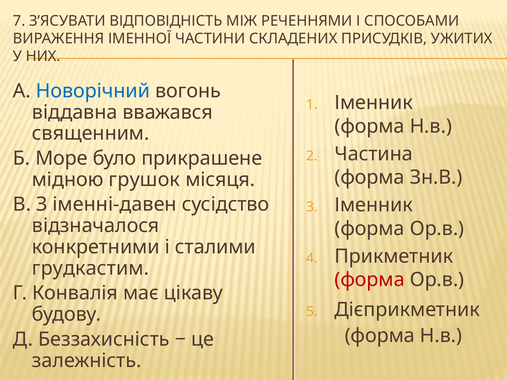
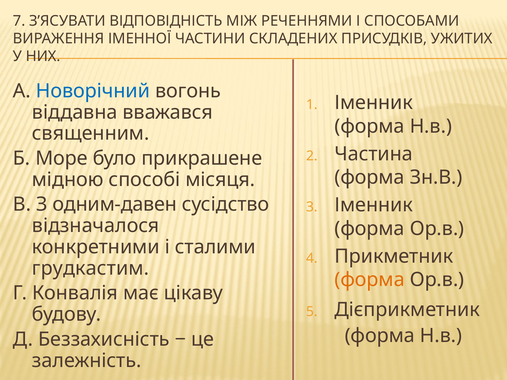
грушок: грушок -> способі (144, 180)
іменні-давен: іменні-давен -> одним-давен (115, 205)
форма colour: red -> orange (370, 280)
